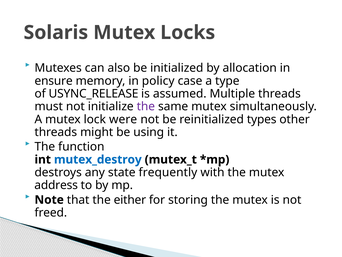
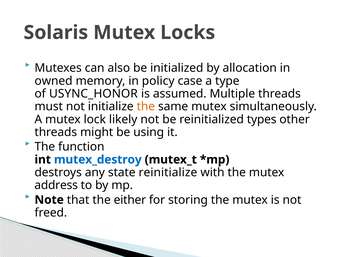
ensure: ensure -> owned (54, 81)
USYNC_RELEASE: USYNC_RELEASE -> USYNC_HONOR (93, 93)
the colour: purple -> orange (146, 106)
were: were -> likely (123, 119)
frequently: frequently -> reinitialize (168, 172)
